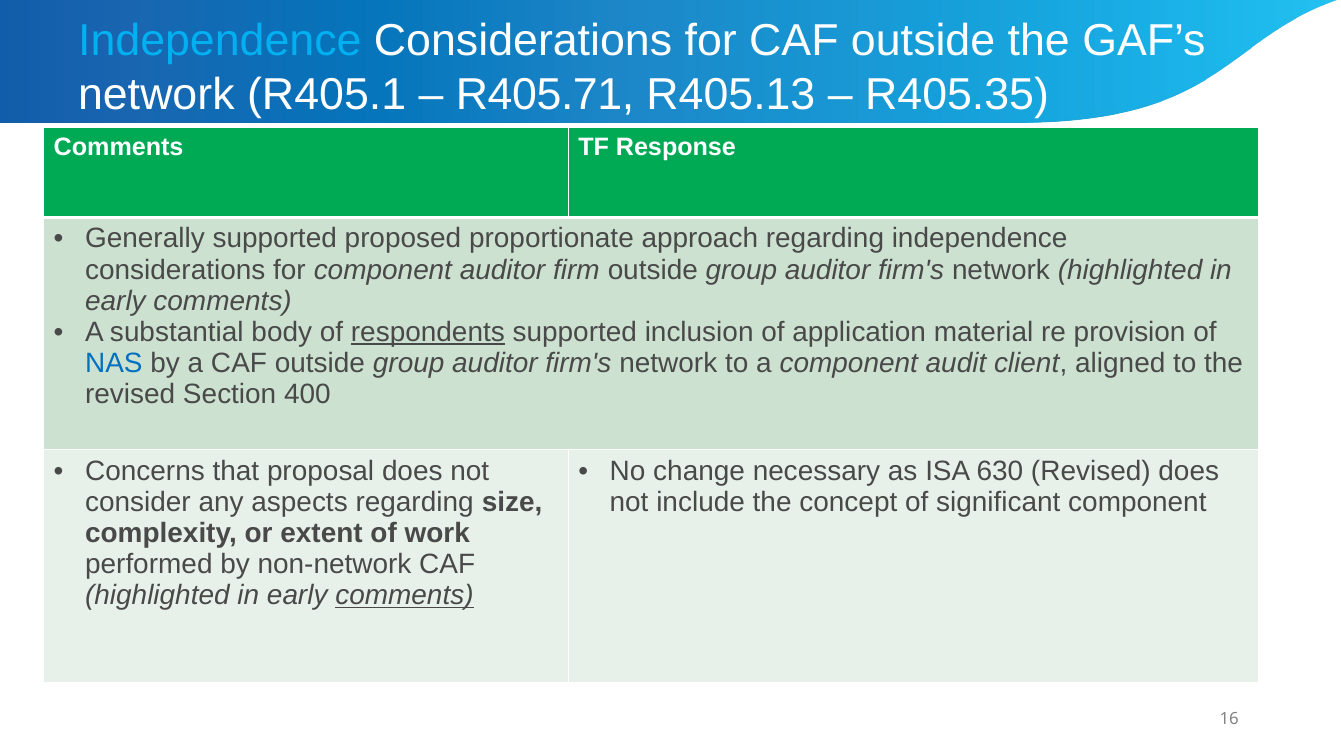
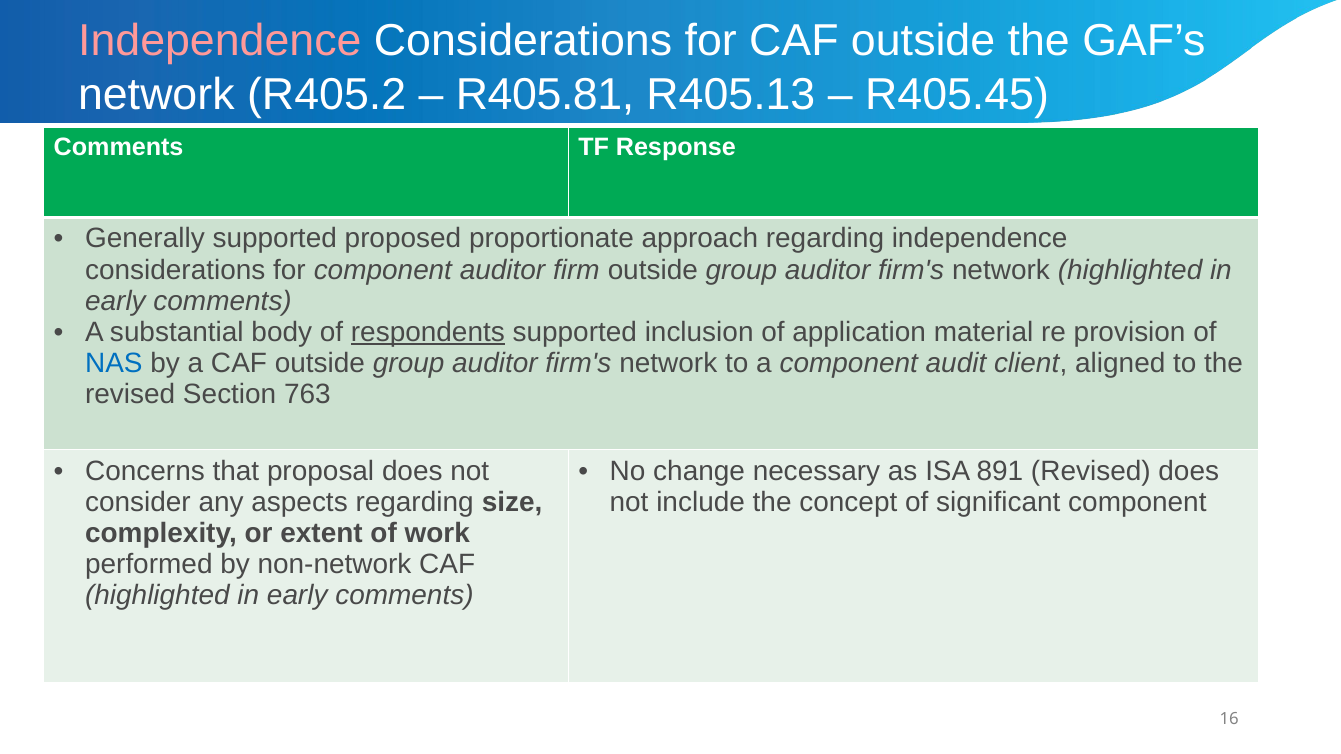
Independence colour: light blue -> pink (220, 41)
R405.1: R405.1 -> R405.2 (327, 94)
R405.71: R405.71 -> R405.81 (545, 94)
R405.35: R405.35 -> R405.45 (957, 94)
400: 400 -> 763 (307, 395)
630: 630 -> 891 (1000, 471)
comments underline: present -> none (404, 596)
